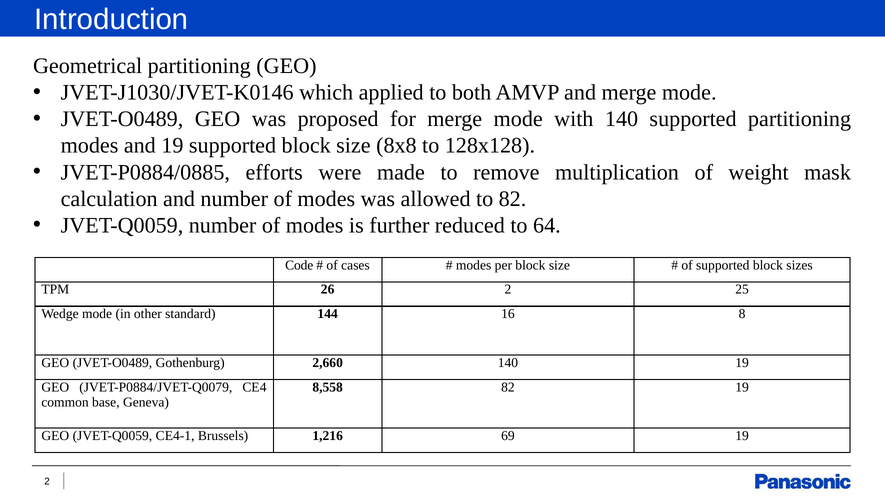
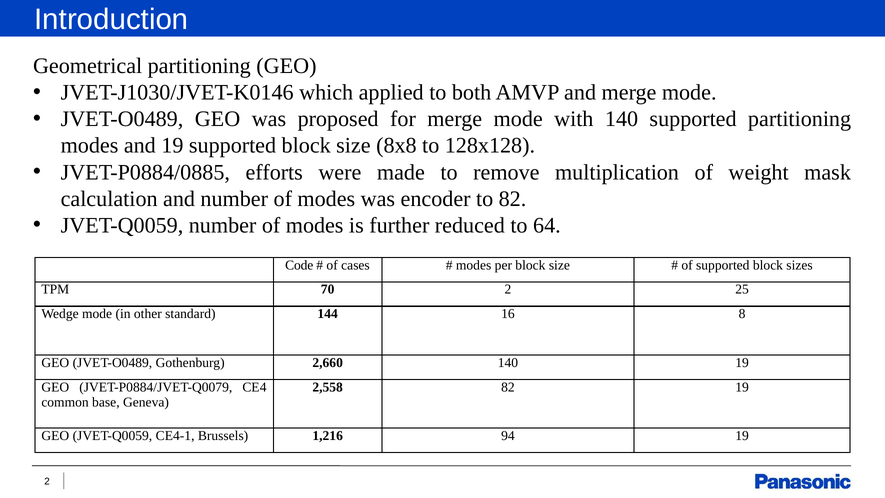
allowed: allowed -> encoder (436, 199)
26: 26 -> 70 (328, 289)
8,558: 8,558 -> 2,558 (328, 387)
69: 69 -> 94 (508, 436)
